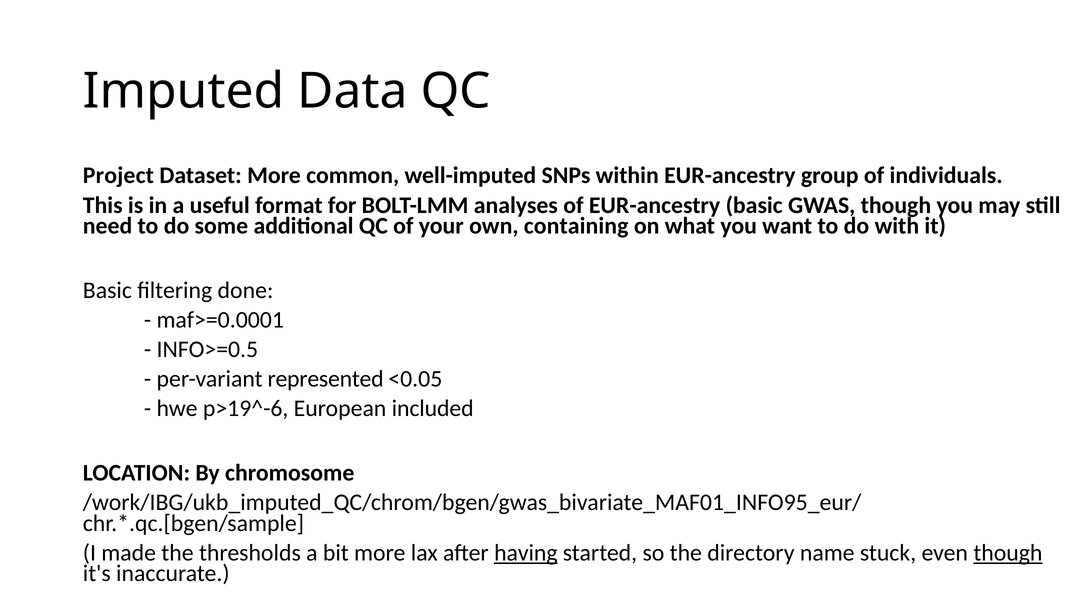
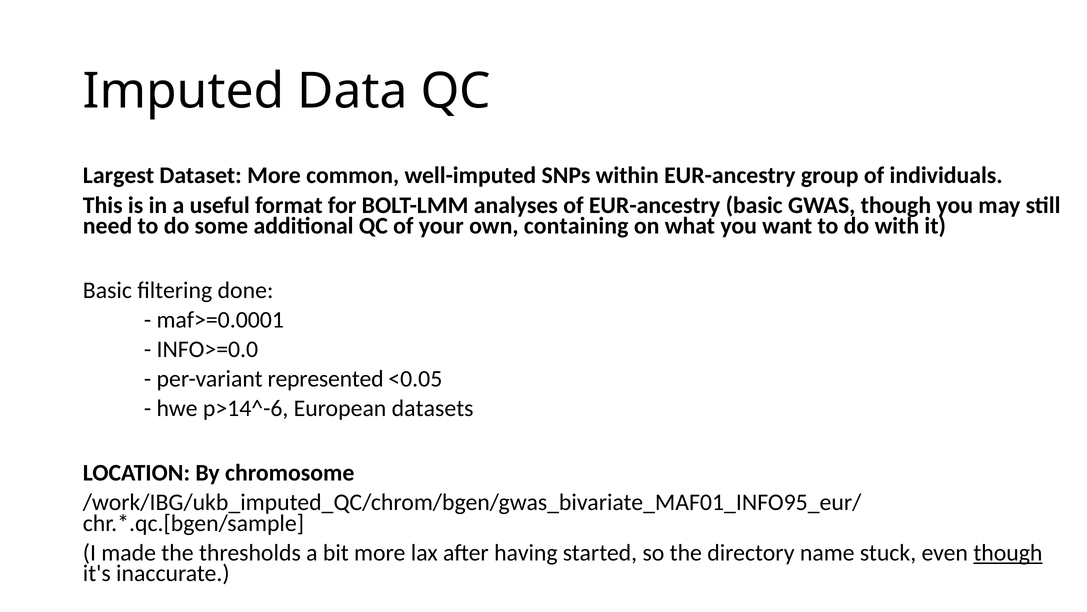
Project: Project -> Largest (119, 175)
INFO>=0.5: INFO>=0.5 -> INFO>=0.0 (207, 349)
p>19^-6: p>19^-6 -> p>14^-6 (246, 408)
included: included -> datasets (433, 408)
having underline: present -> none (526, 552)
